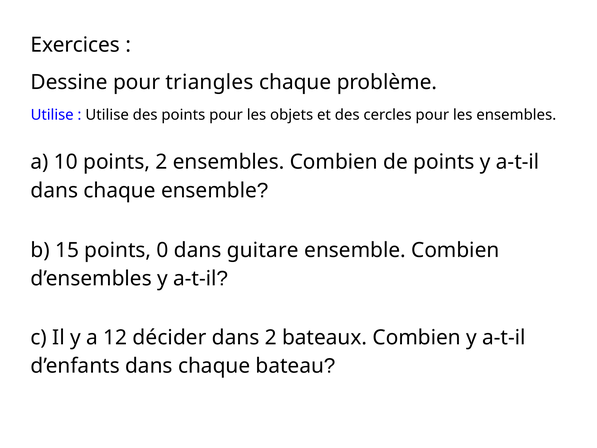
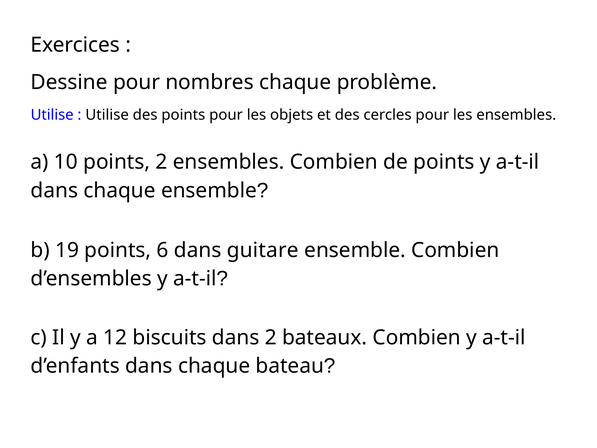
triangles: triangles -> nombres (210, 82)
15: 15 -> 19 (67, 250)
0: 0 -> 6 (163, 250)
décider: décider -> biscuits (170, 337)
